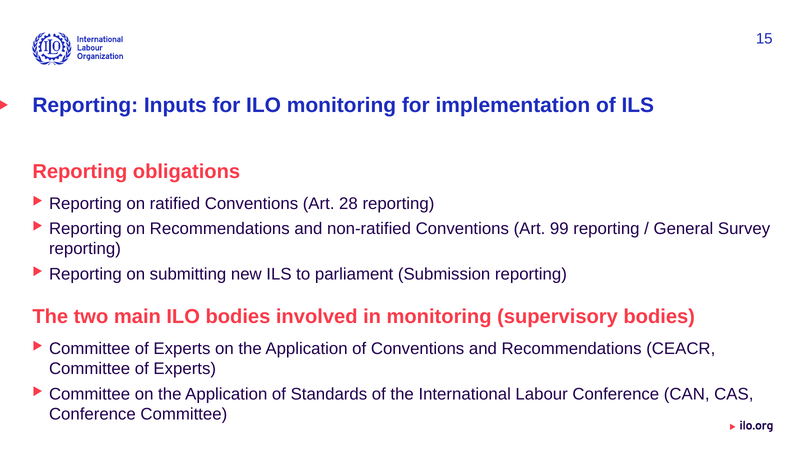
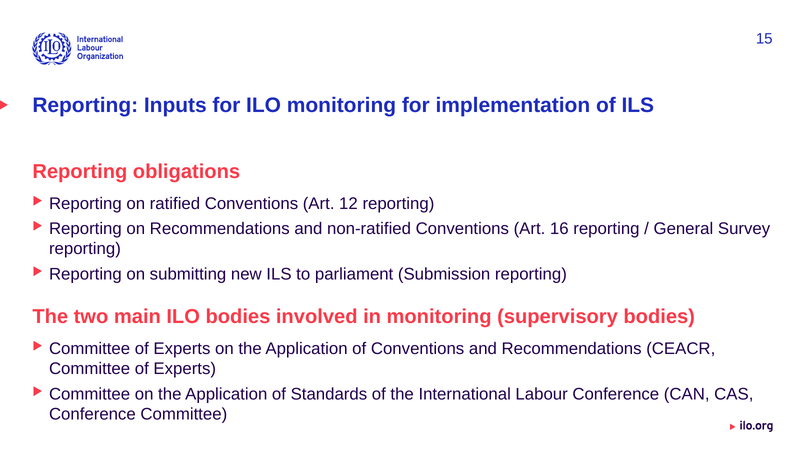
28: 28 -> 12 (348, 204)
99: 99 -> 16 (559, 229)
